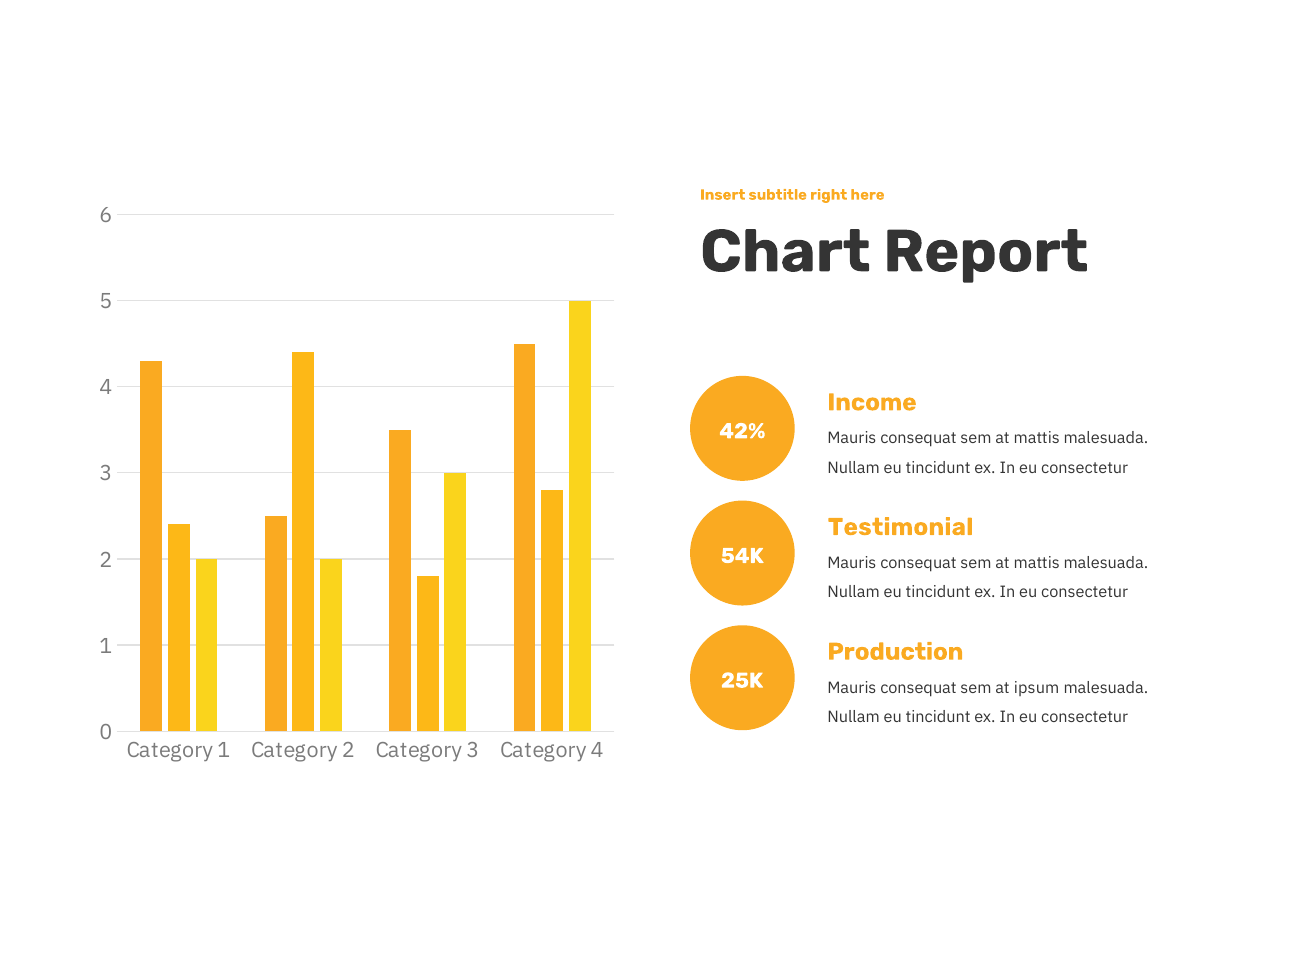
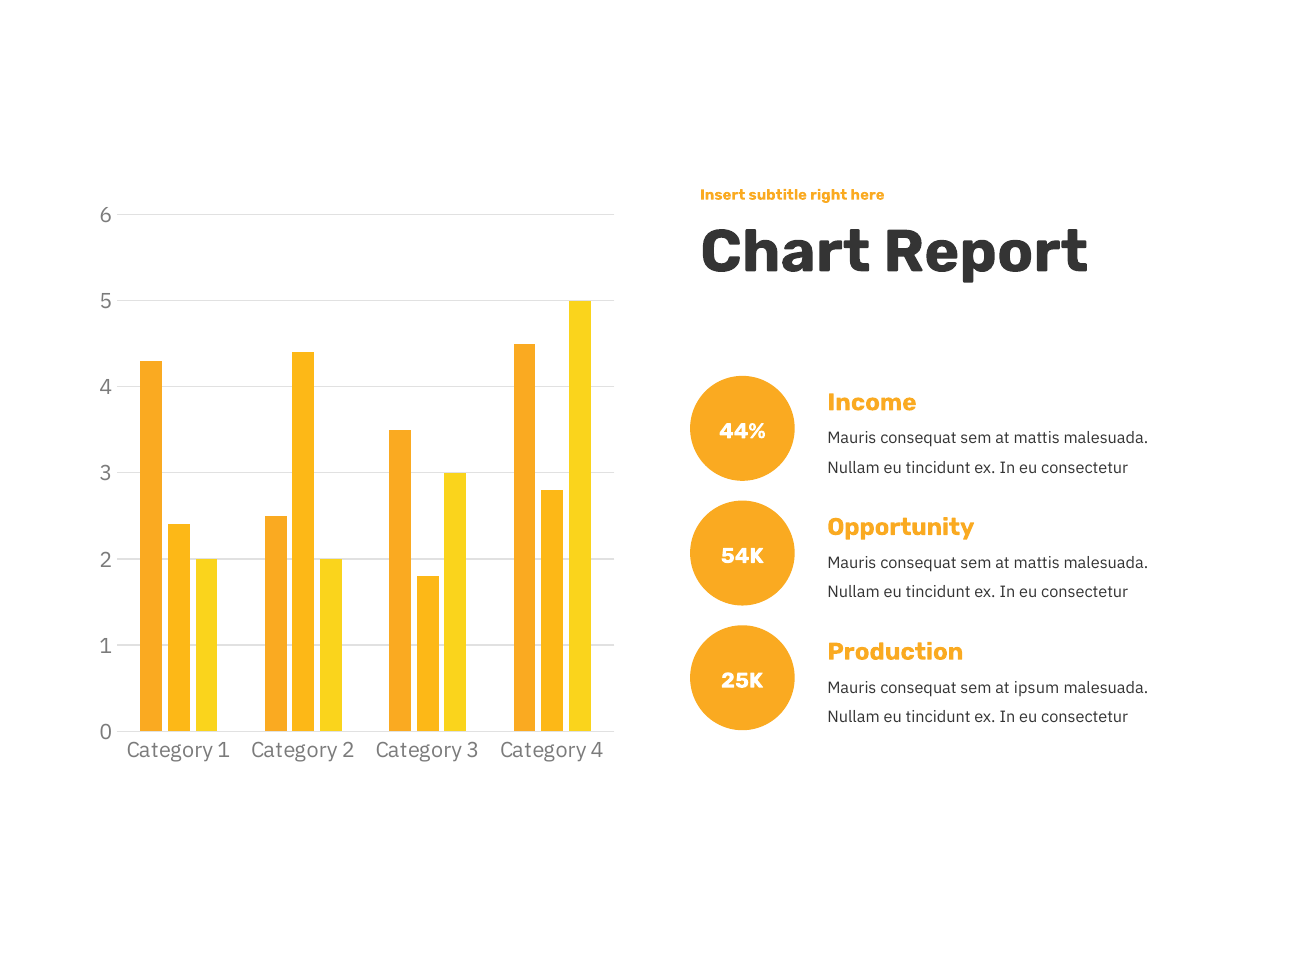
42%: 42% -> 44% (742, 431)
Testimonial: Testimonial -> Opportunity (901, 527)
